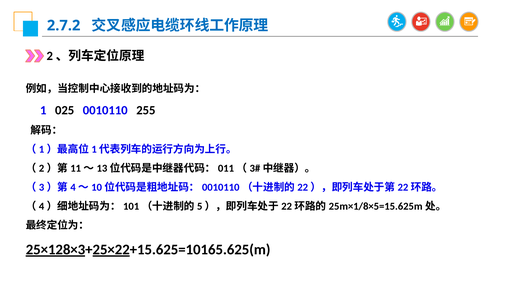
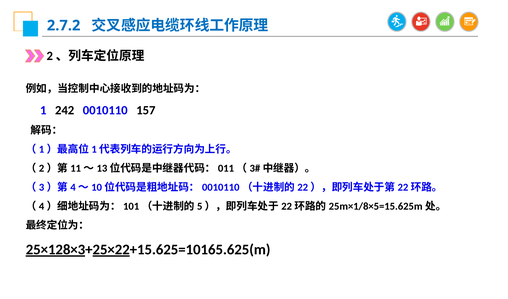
025: 025 -> 242 (65, 110)
255: 255 -> 157 (146, 110)
